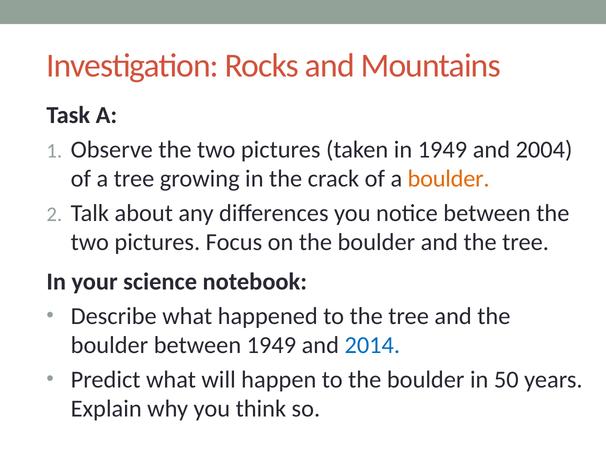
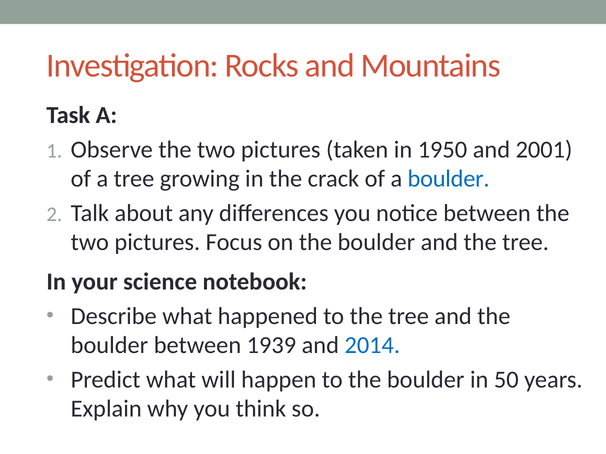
in 1949: 1949 -> 1950 (442, 150)
2004: 2004 -> 2001 (544, 150)
boulder colour: orange -> blue (449, 179)
between 1949: 1949 -> 1939 (271, 346)
